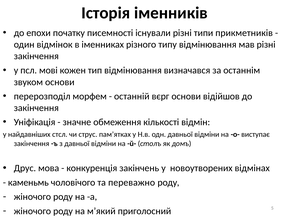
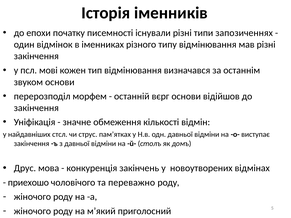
прикметників: прикметників -> запозиченнях (244, 33)
каменьмь: каменьмь -> приехошо (28, 183)
